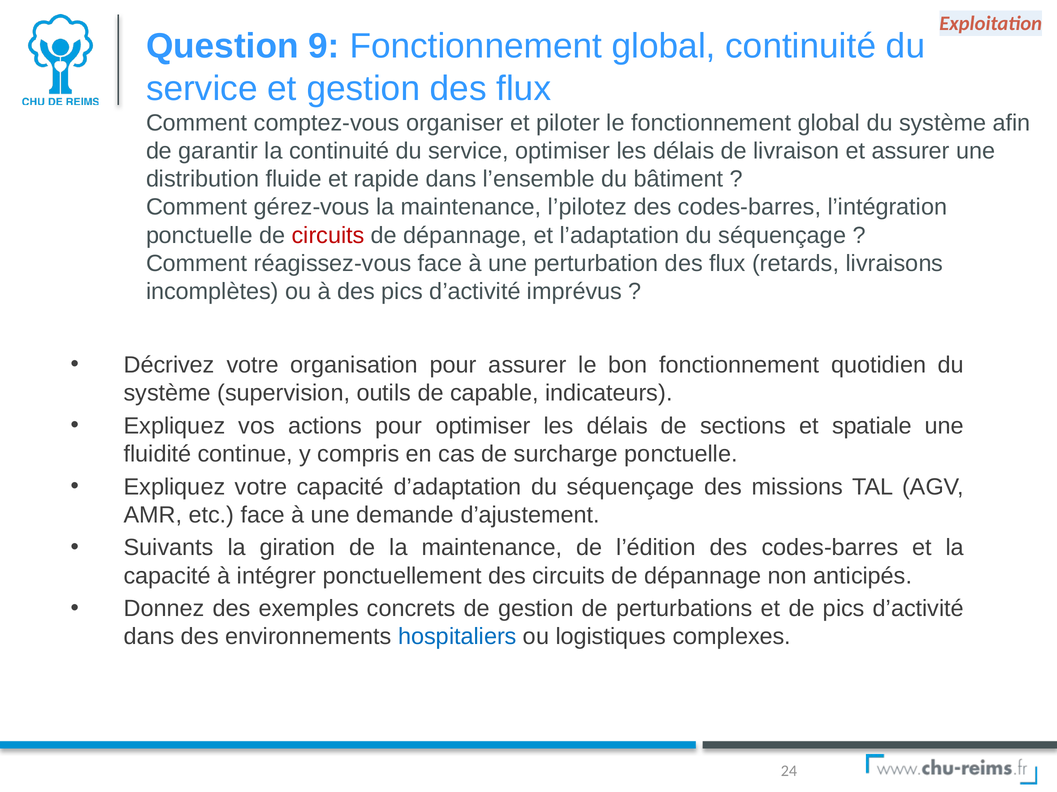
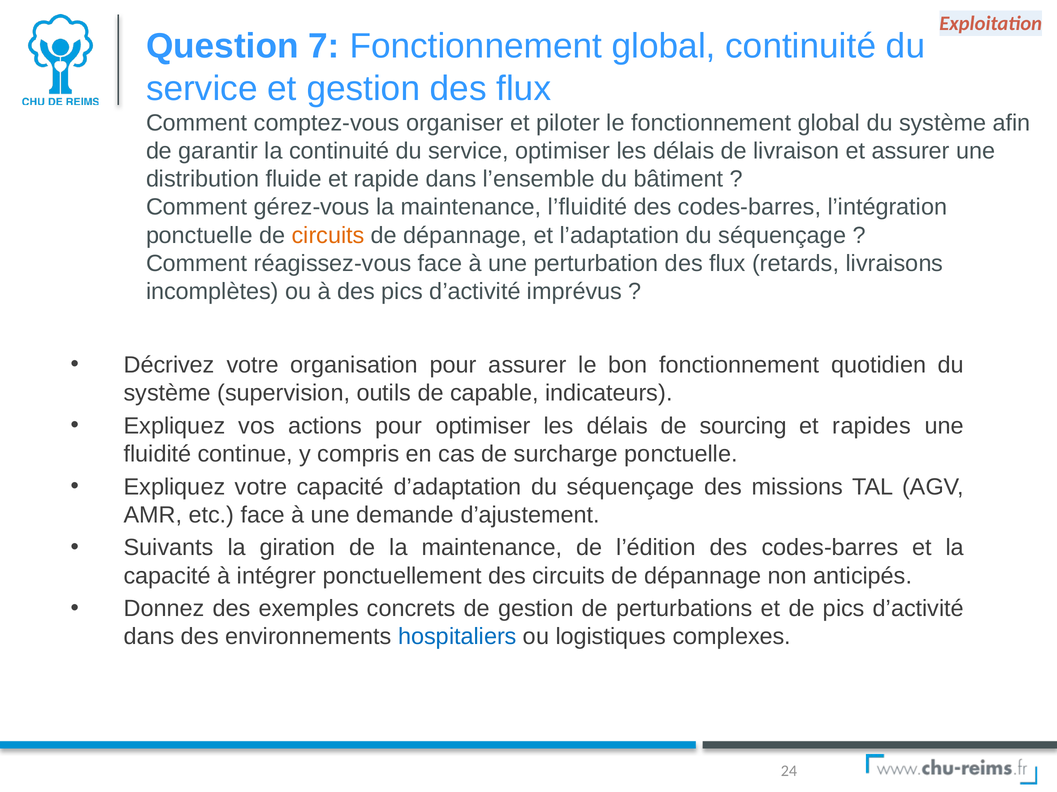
9: 9 -> 7 (324, 46)
l’pilotez: l’pilotez -> l’fluidité (588, 207)
circuits colour: red -> orange (328, 236)
sections: sections -> sourcing (743, 426)
spatiale: spatiale -> rapides (872, 426)
